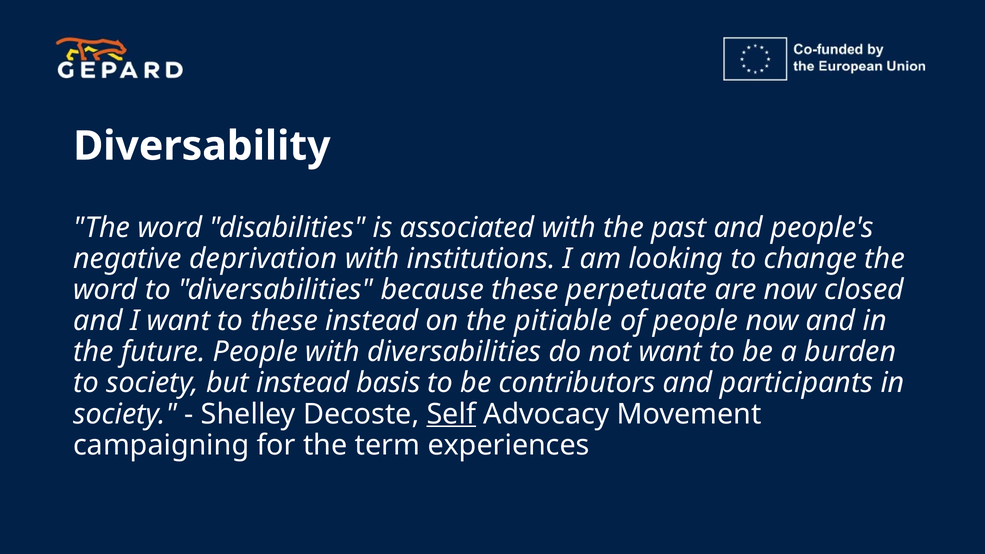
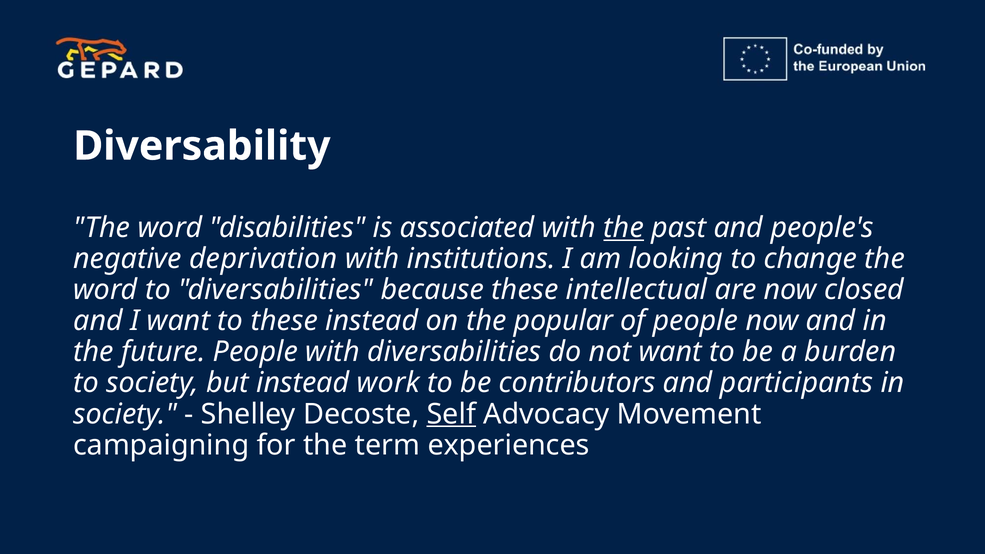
the underline: none -> present (624, 228)
perpetuate: perpetuate -> intellectual (637, 290)
pitiable: pitiable -> popular (563, 321)
basis: basis -> work (388, 383)
